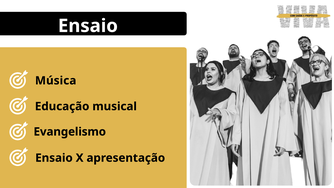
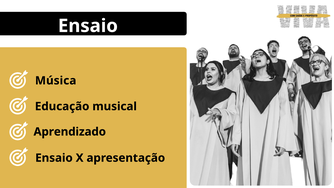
Evangelismo: Evangelismo -> Aprendizado (70, 132)
